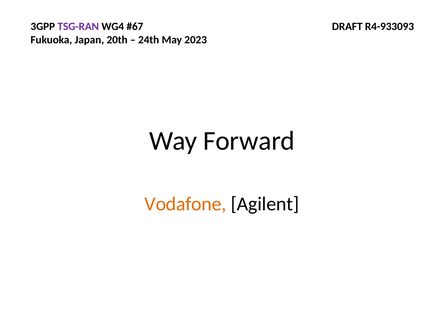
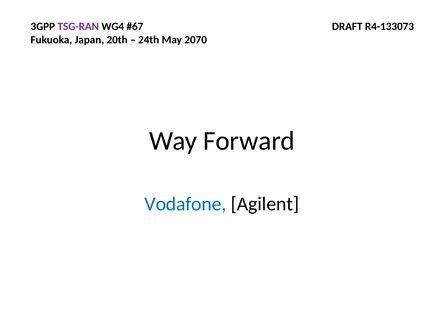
R4-933093: R4-933093 -> R4-133073 (389, 26)
2023: 2023 -> 2070 (196, 40)
Vodafone colour: orange -> blue (185, 204)
